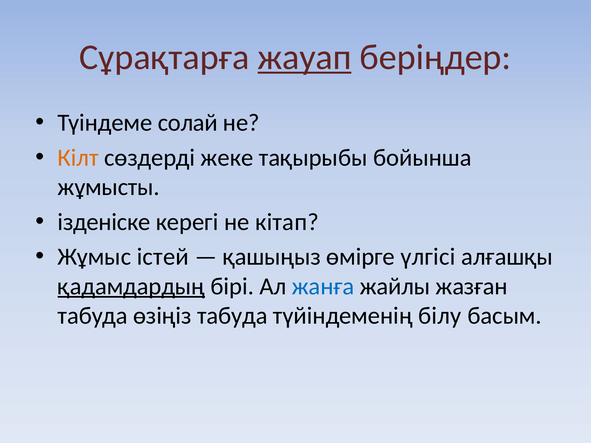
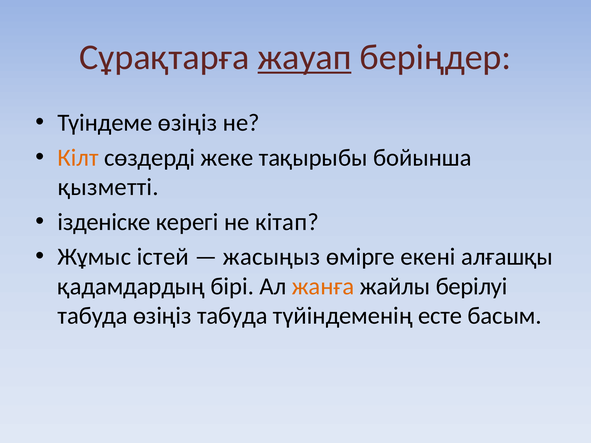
Түіндеме солай: солай -> өзіңіз (188, 123)
жұмысты: жұмысты -> қызметті (108, 187)
қашыңыз: қашыңыз -> жасыңыз (272, 257)
үлгісі: үлгісі -> екені (428, 257)
қадамдардың underline: present -> none (131, 286)
жанға colour: blue -> orange (323, 286)
жазған: жазған -> берілуі (472, 286)
білу: білу -> есте (440, 316)
